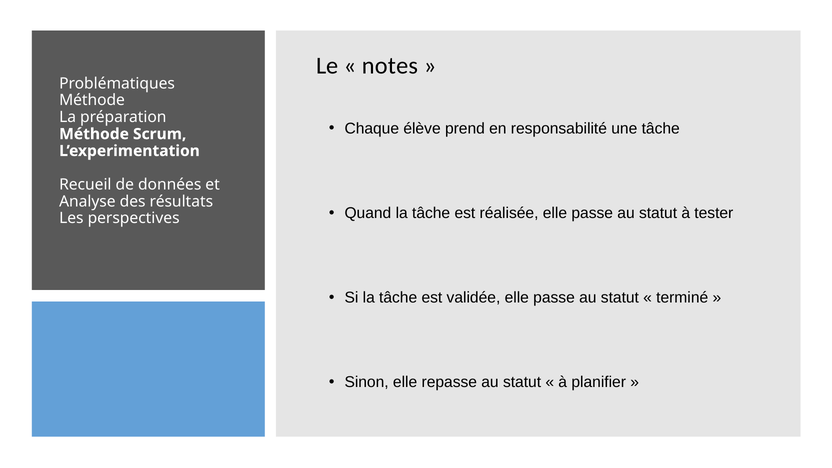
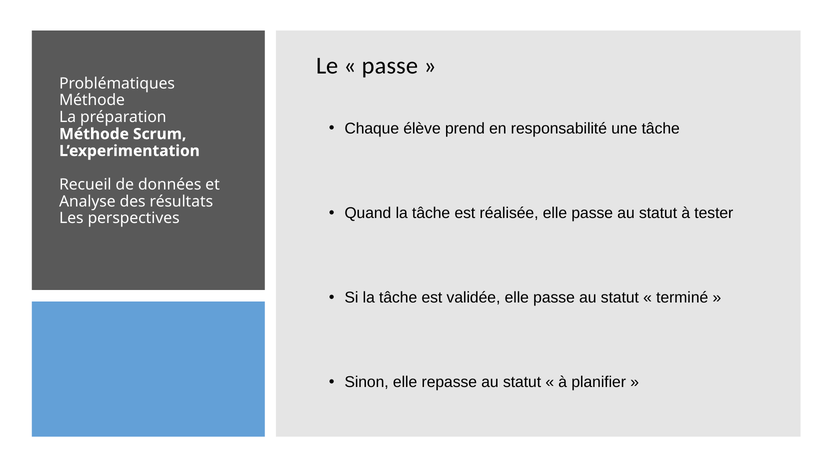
notes: notes -> passe (390, 66)
